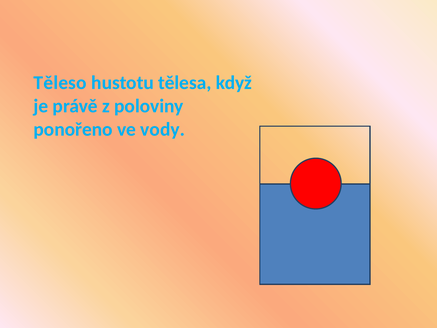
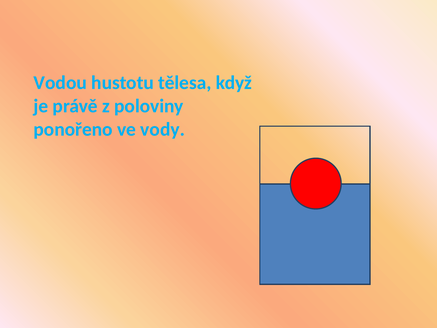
Těleso: Těleso -> Vodou (60, 83)
